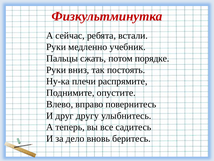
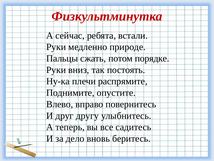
учебник: учебник -> природе (128, 47)
